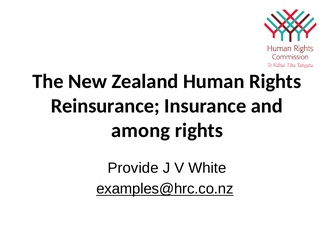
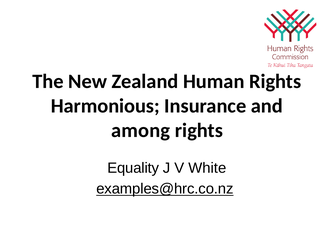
Reinsurance: Reinsurance -> Harmonious (105, 106)
Provide: Provide -> Equality (133, 168)
